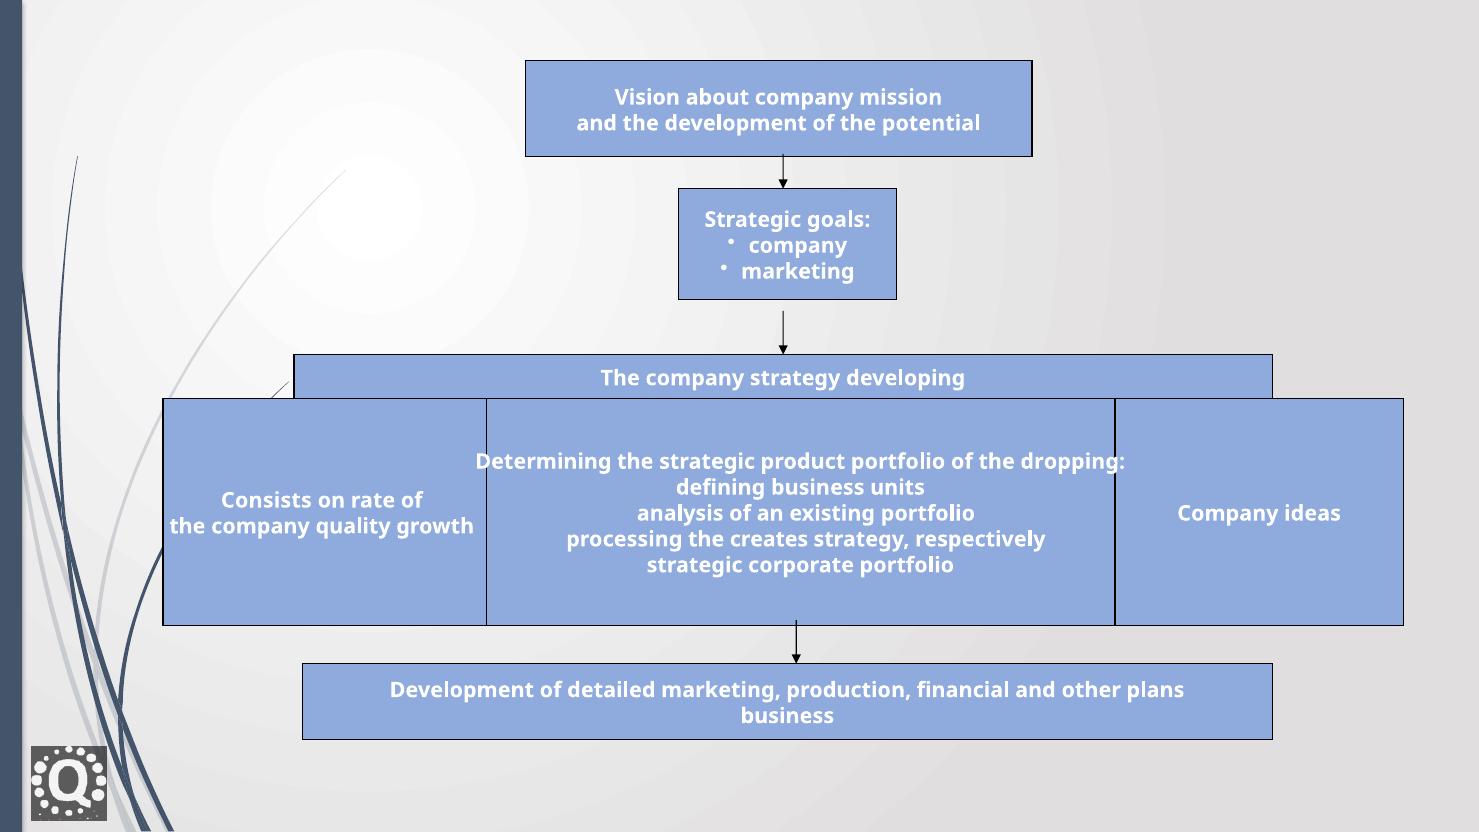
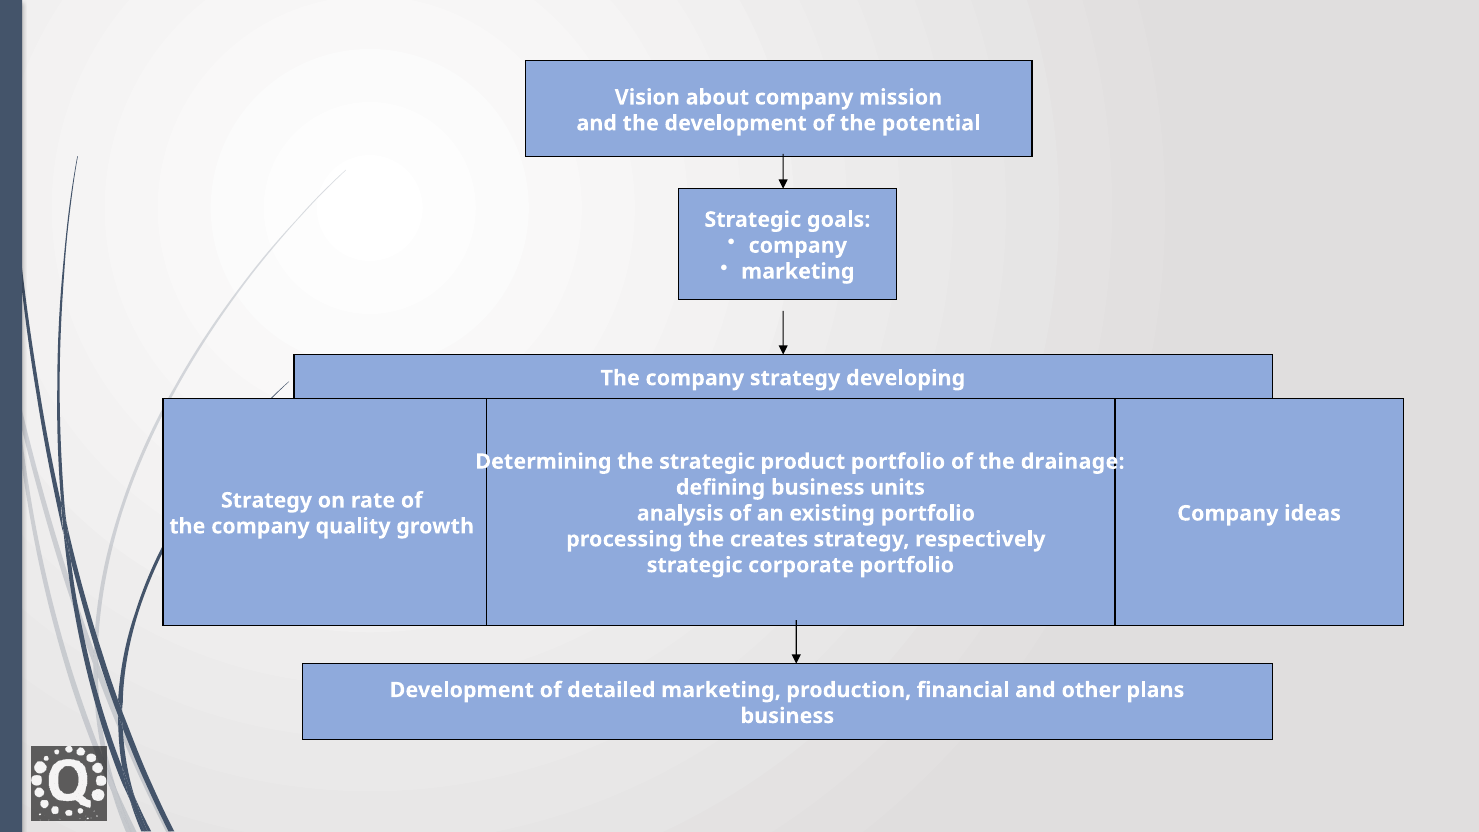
dropping: dropping -> drainage (1073, 462)
Consists: Consists -> Strategy (267, 500)
